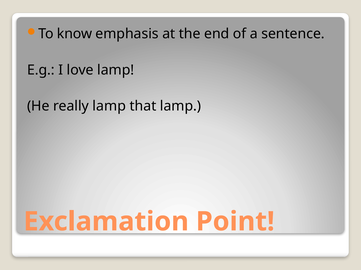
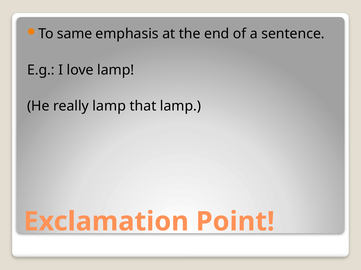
know: know -> same (75, 34)
